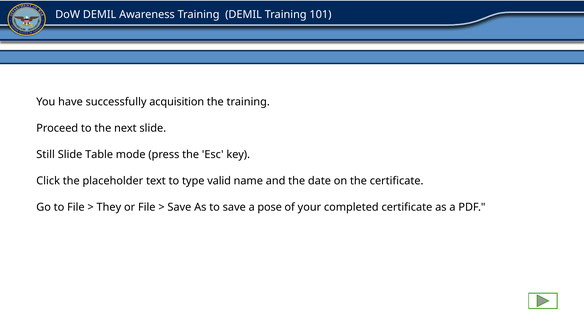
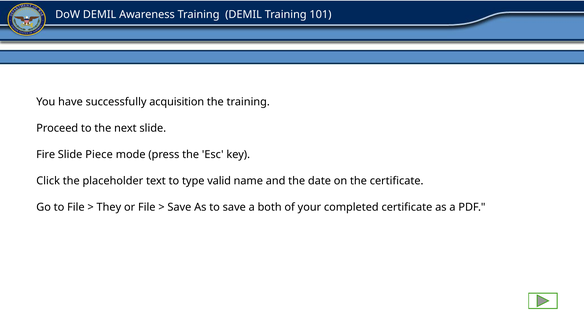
Still: Still -> Fire (46, 154)
Table: Table -> Piece (99, 154)
pose: pose -> both (270, 207)
